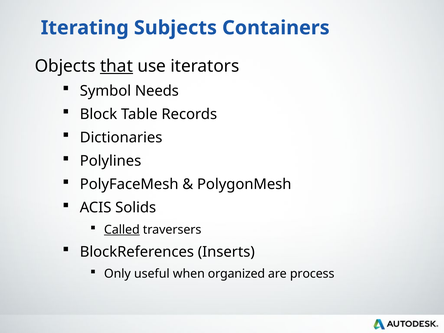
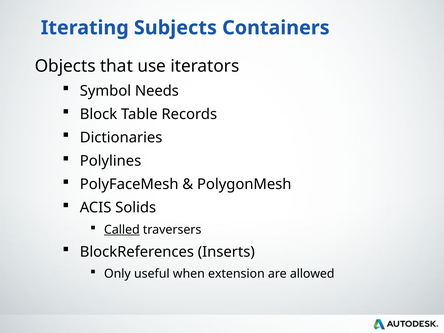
that underline: present -> none (117, 66)
organized: organized -> extension (236, 274)
process: process -> allowed (312, 274)
